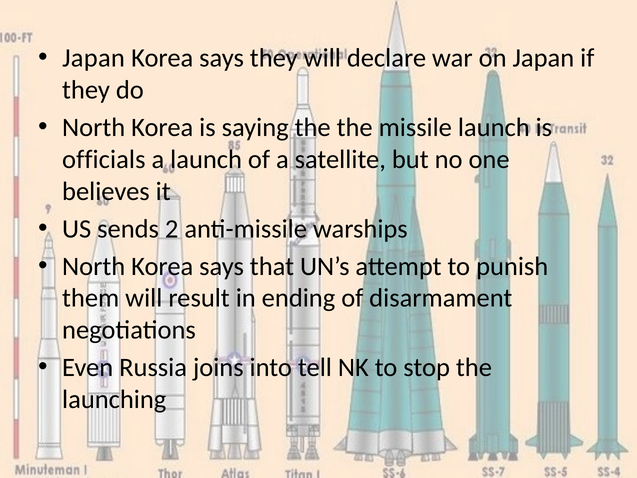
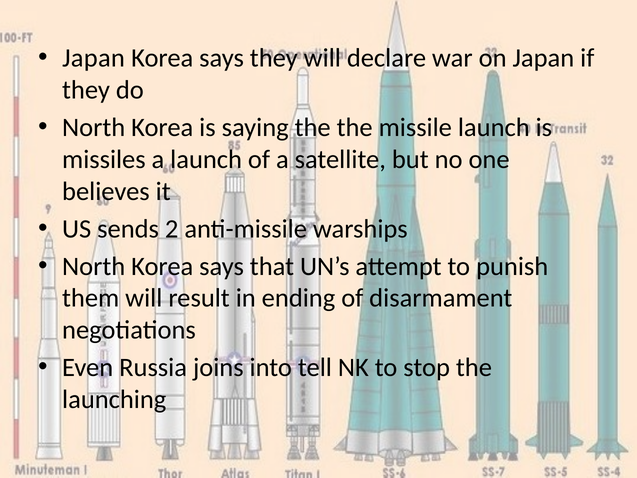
officials: officials -> missiles (104, 159)
